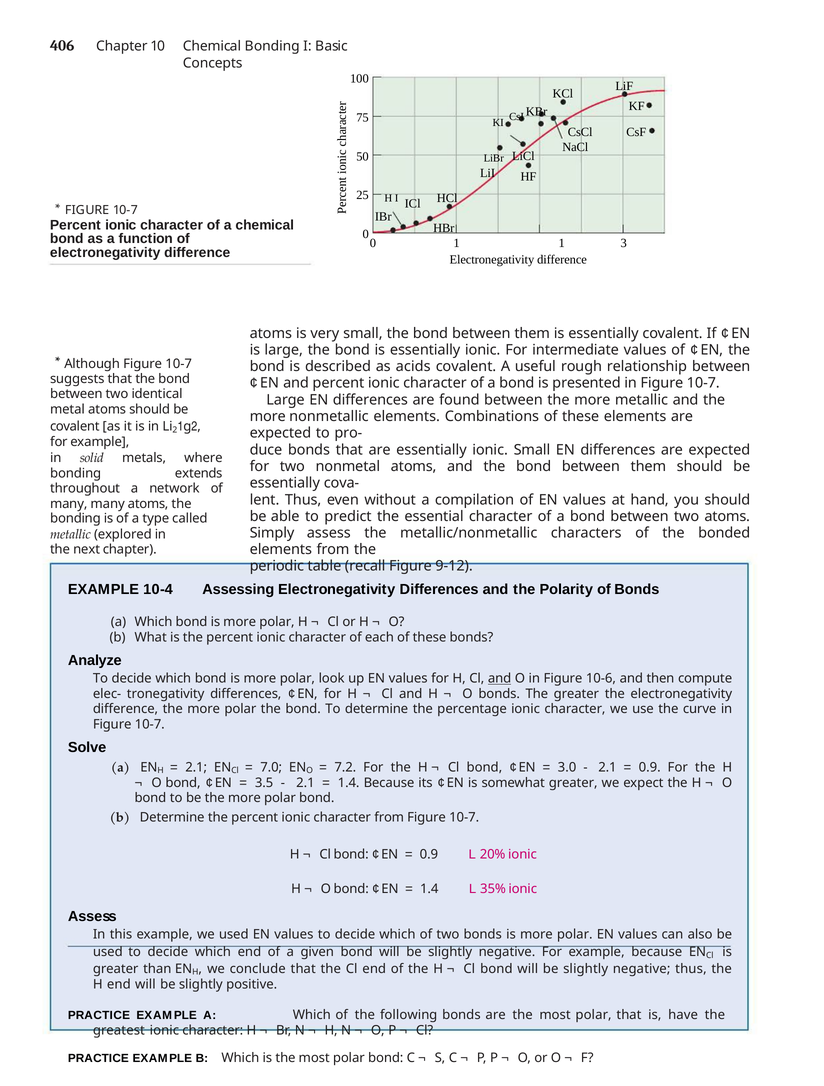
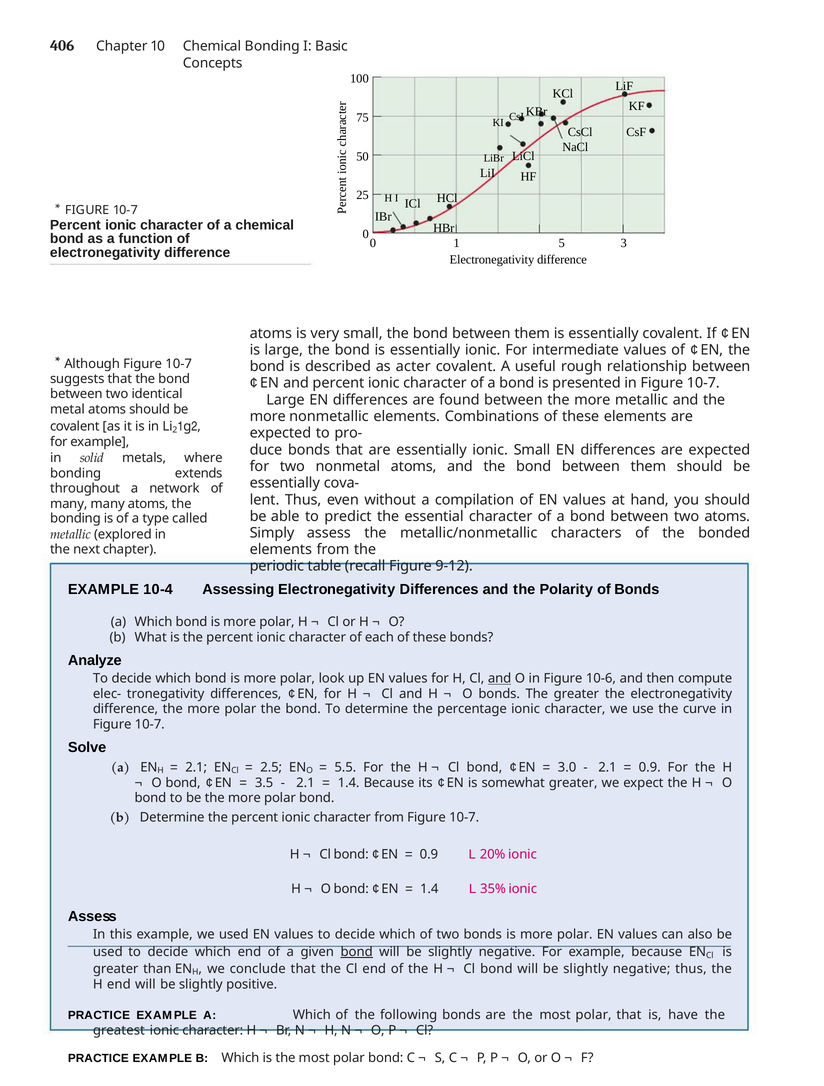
1 1: 1 -> 5 (562, 243)
acids: acids -> acter (413, 367)
7.0: 7.0 -> 2.5 (271, 768)
7.2: 7.2 -> 5.5 (345, 768)
bond underline: none -> present (357, 952)
